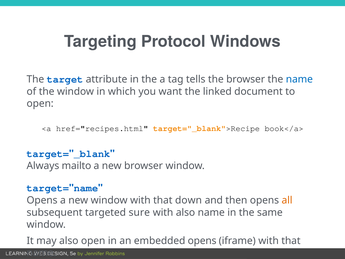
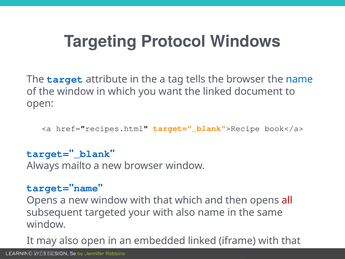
that down: down -> which (189, 200)
all colour: orange -> red (287, 200)
sure: sure -> your (139, 212)
embedded opens: opens -> linked (202, 241)
